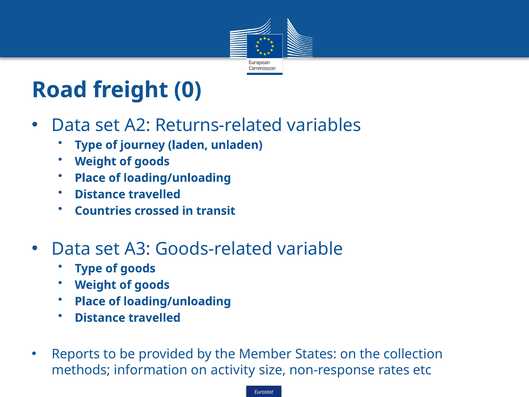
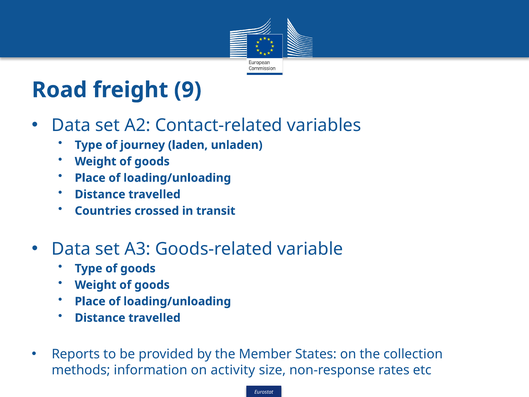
0: 0 -> 9 (188, 90)
Returns-related: Returns-related -> Contact-related (219, 125)
